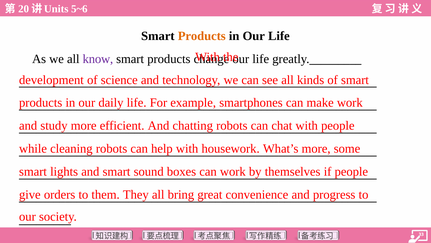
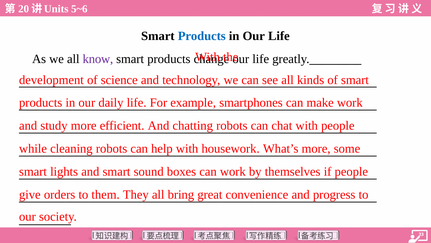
Products colour: orange -> blue (202, 36)
